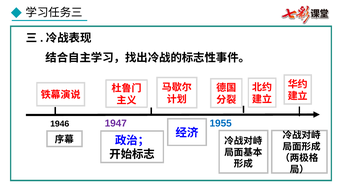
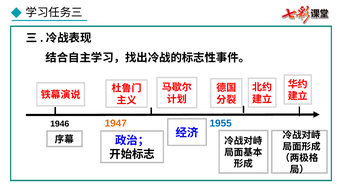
1947 colour: purple -> orange (116, 123)
